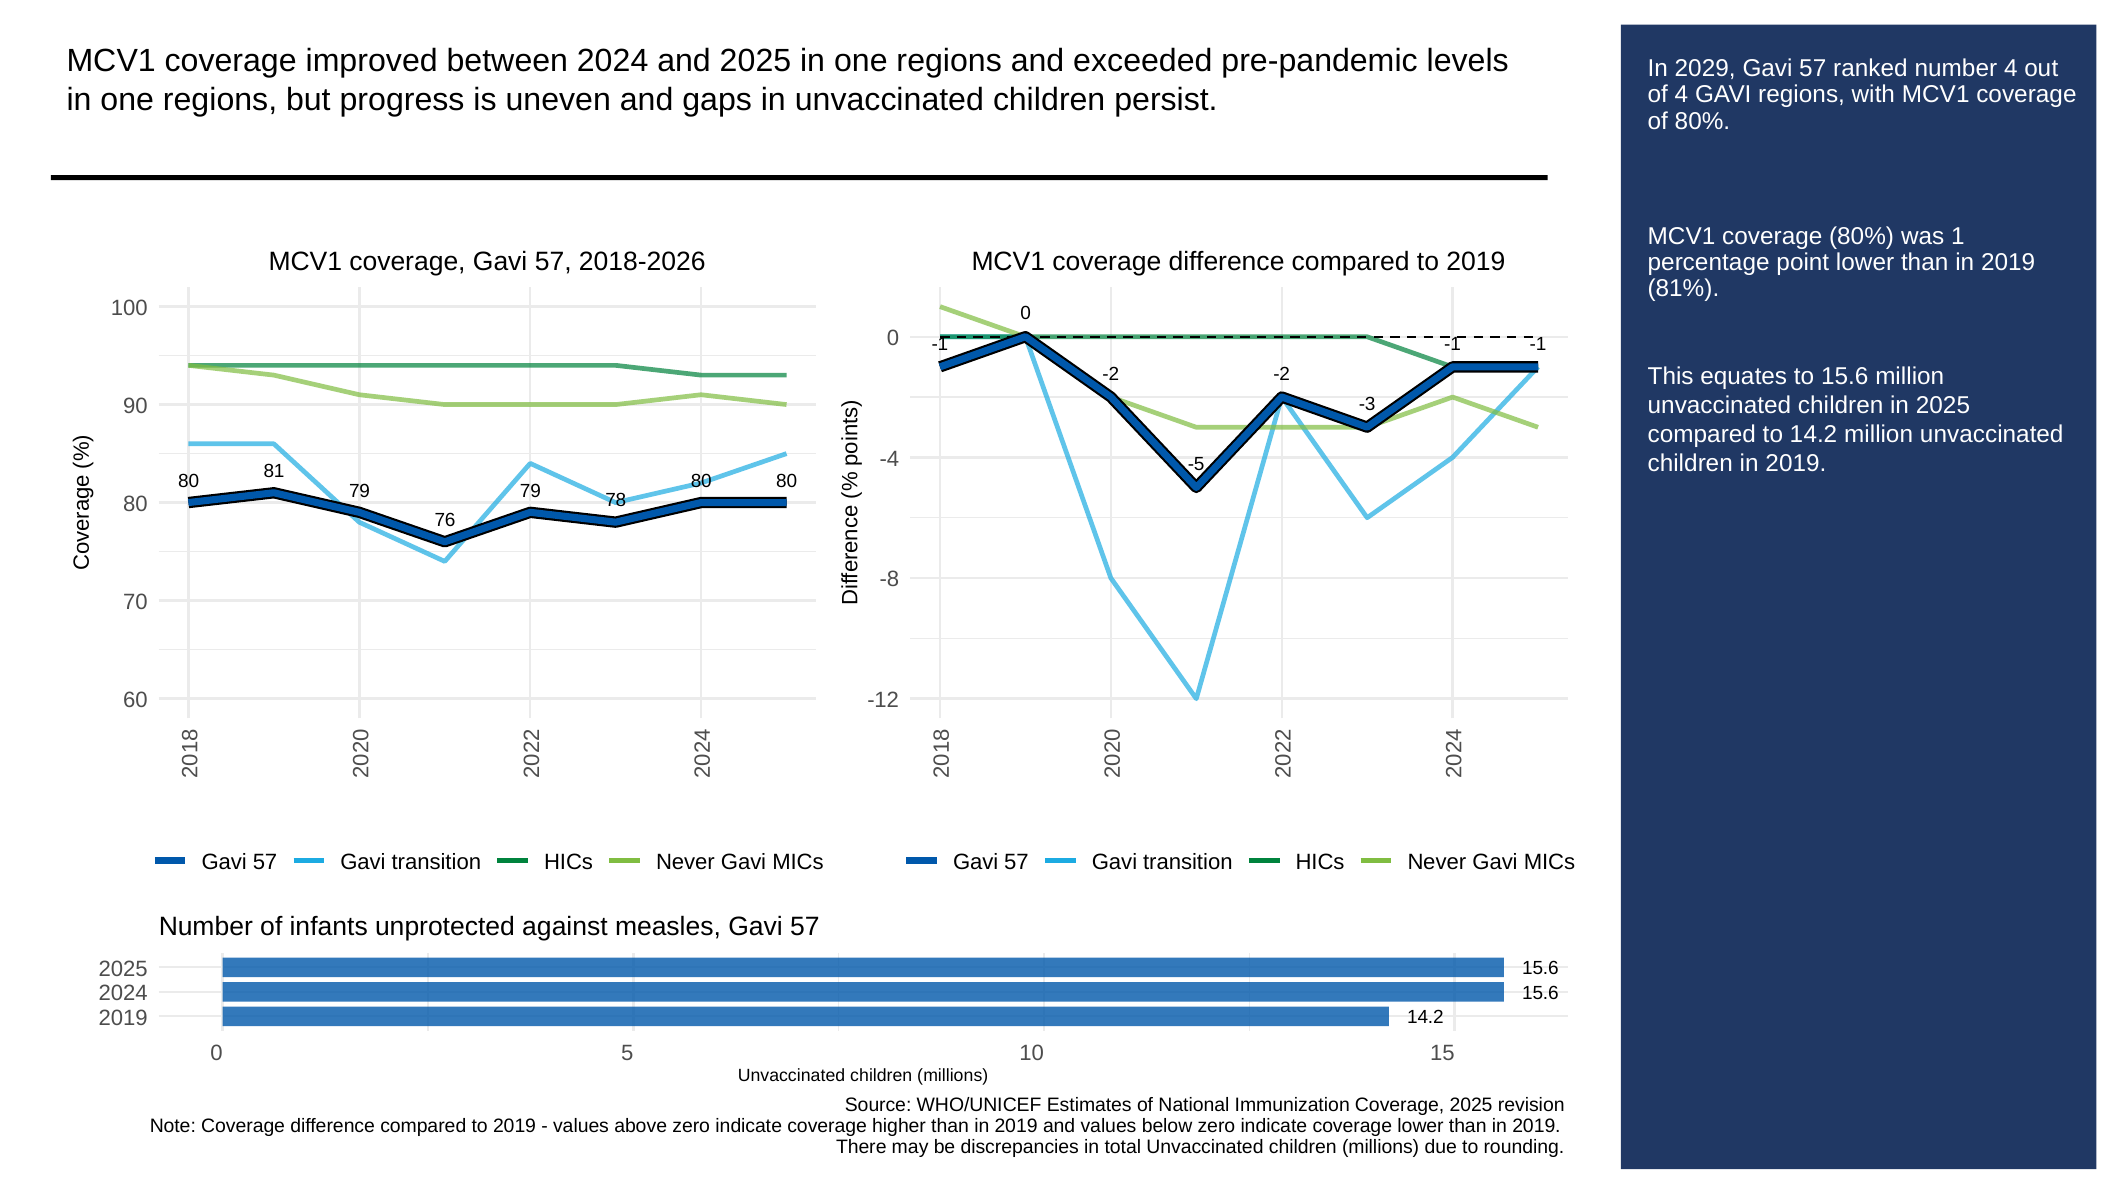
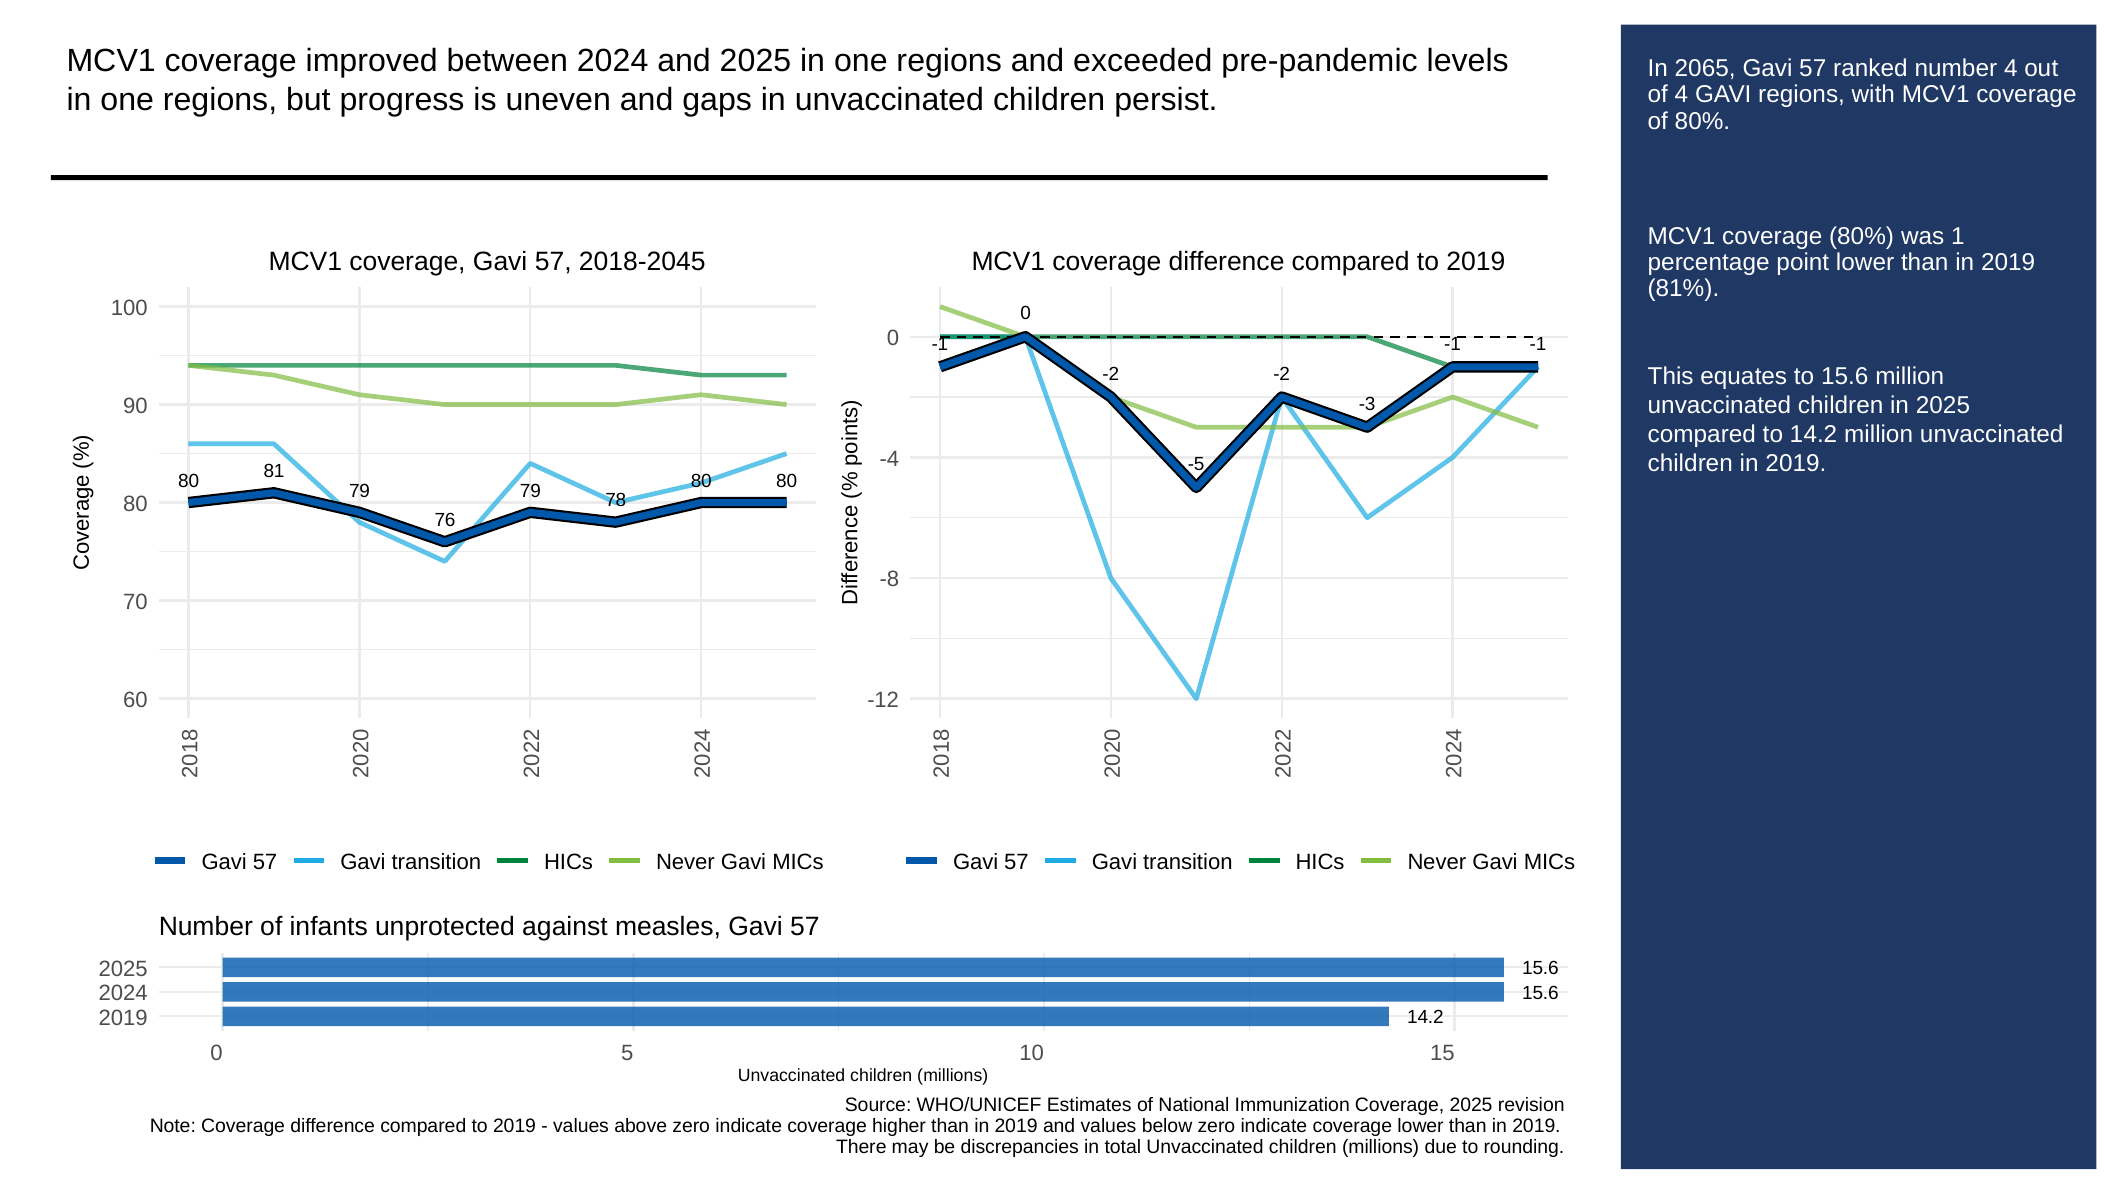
2029: 2029 -> 2065 (1705, 69)
2018-2026: 2018-2026 -> 2018-2045 (642, 262)
